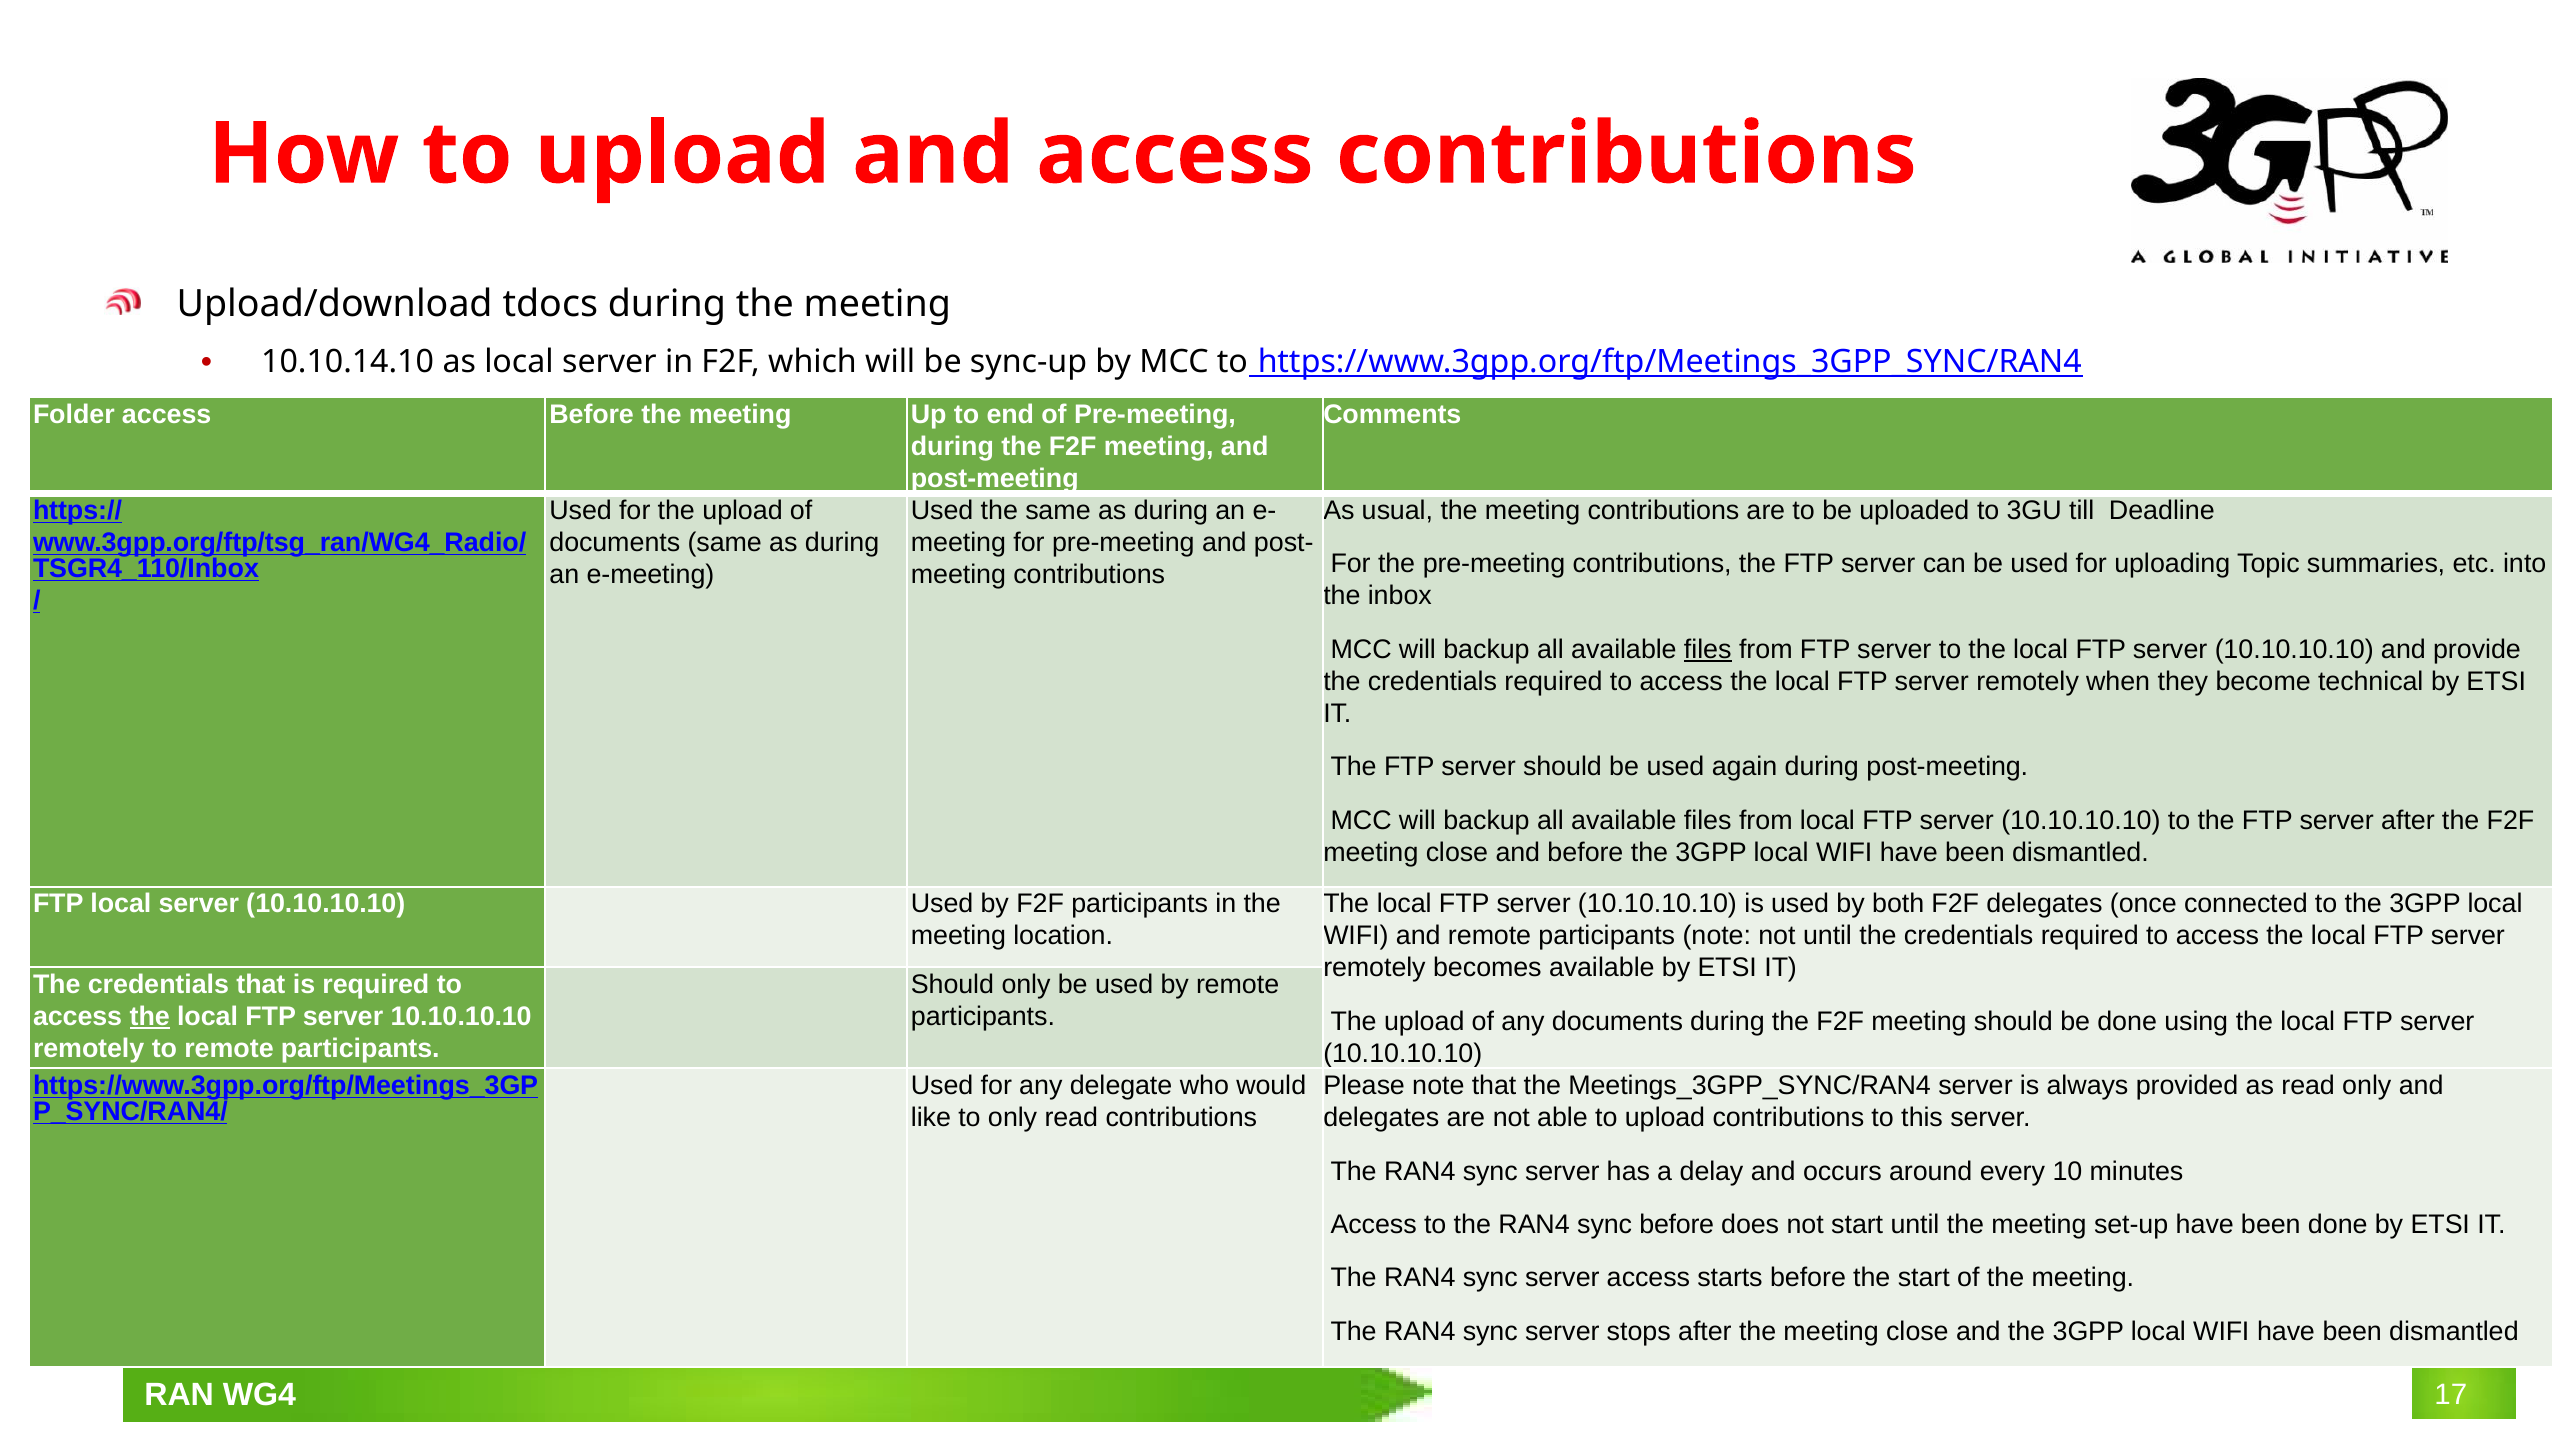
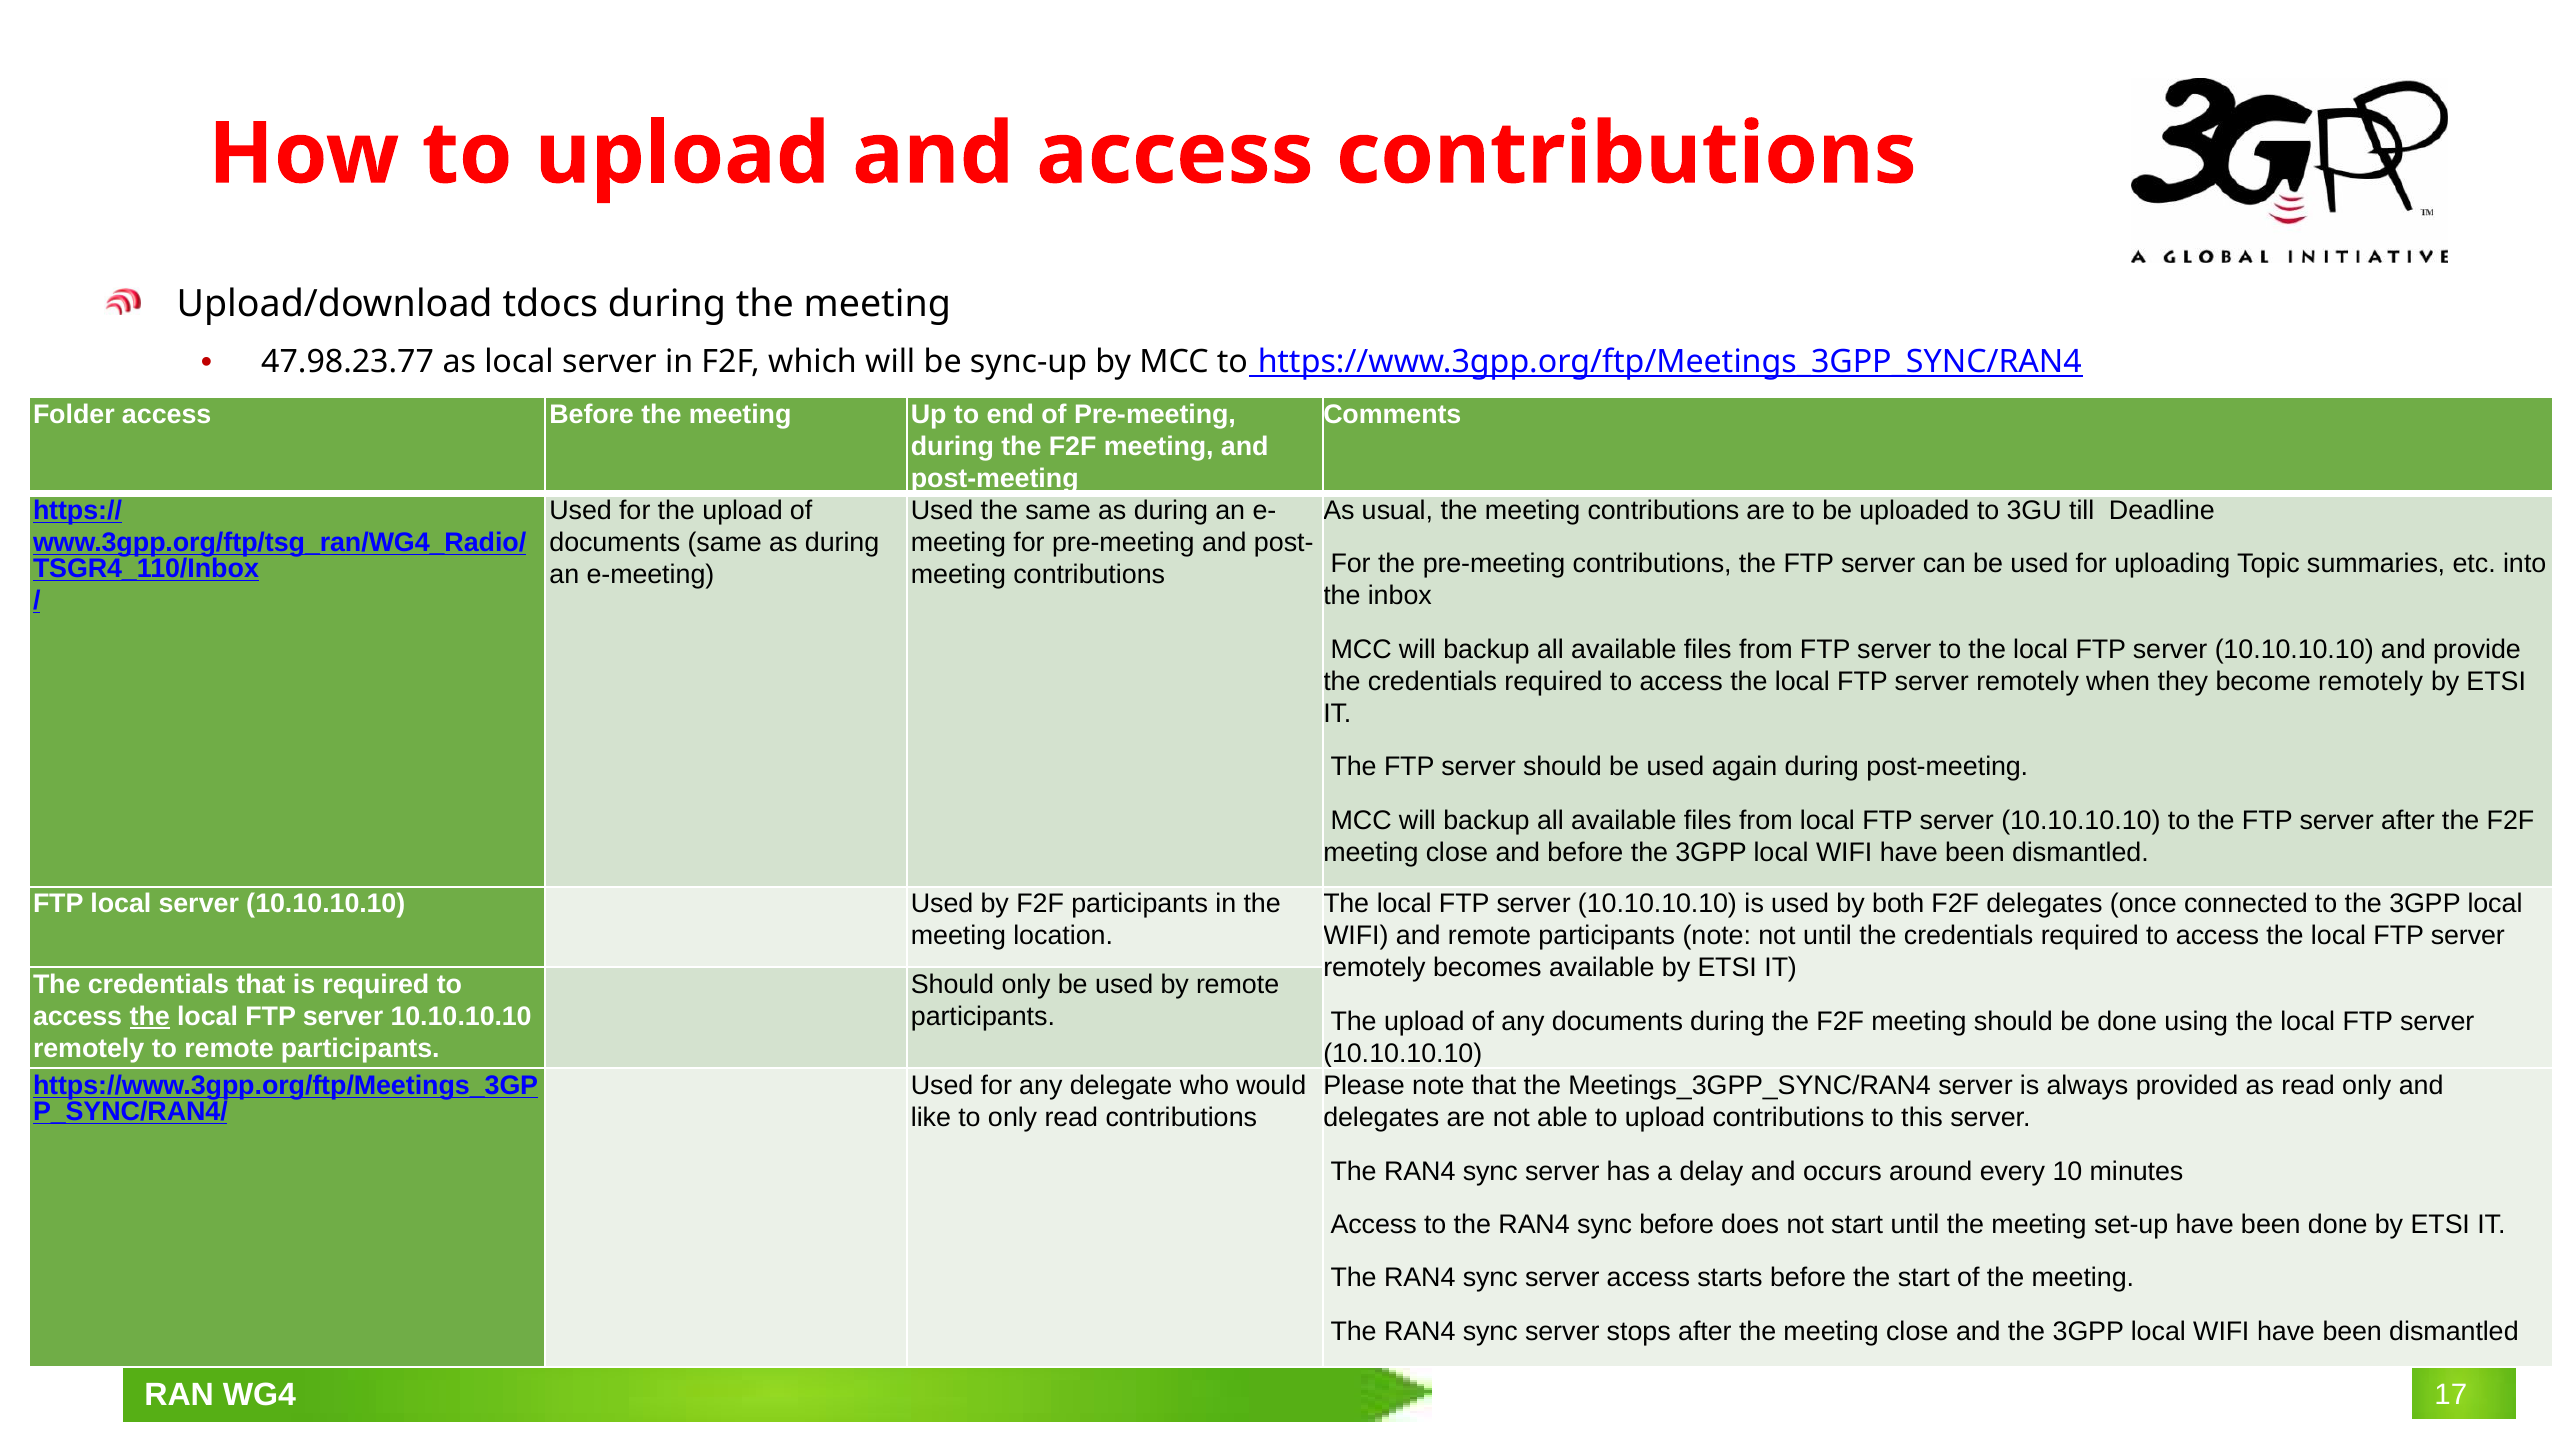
10.10.14.10: 10.10.14.10 -> 47.98.23.77 (348, 361)
files underline: present -> none (1708, 649)
become technical: technical -> remotely (2371, 681)
